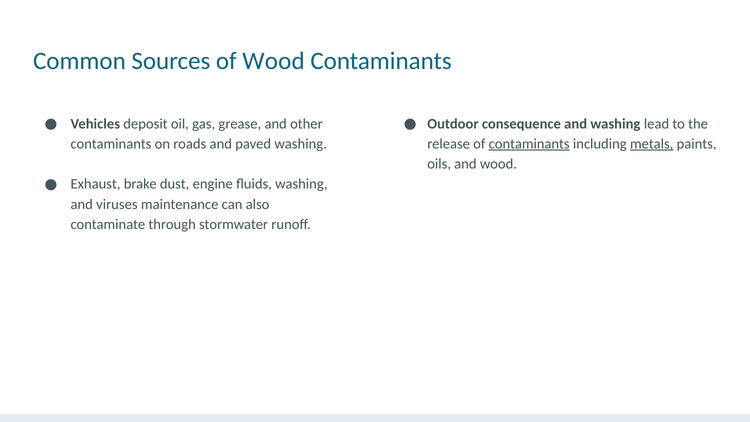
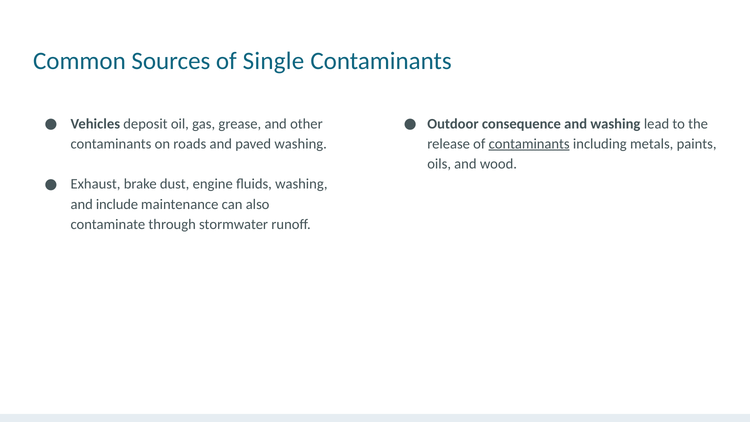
of Wood: Wood -> Single (273, 61)
metals underline: present -> none (652, 144)
viruses: viruses -> include (117, 204)
